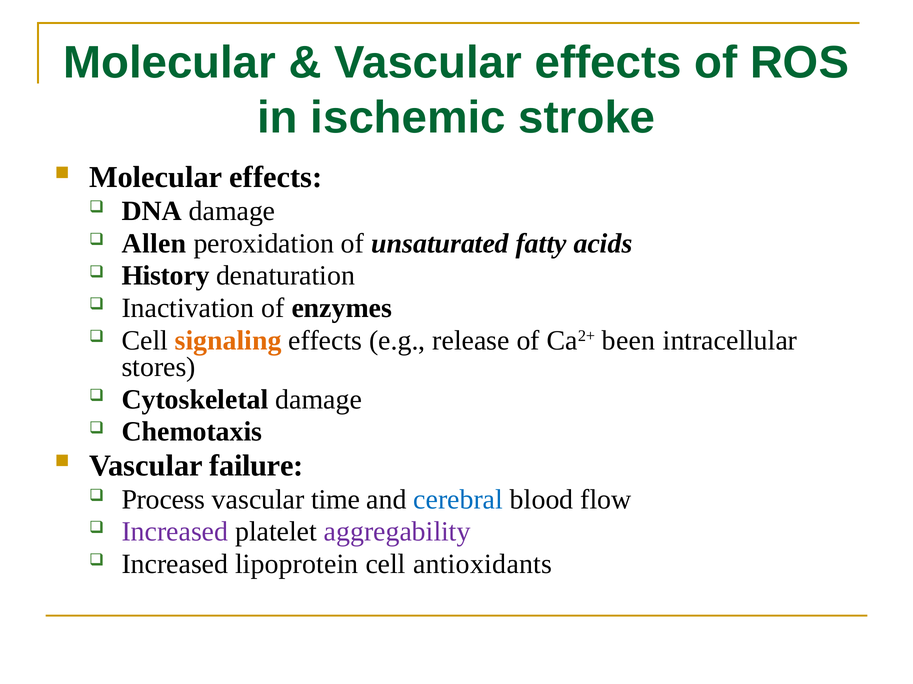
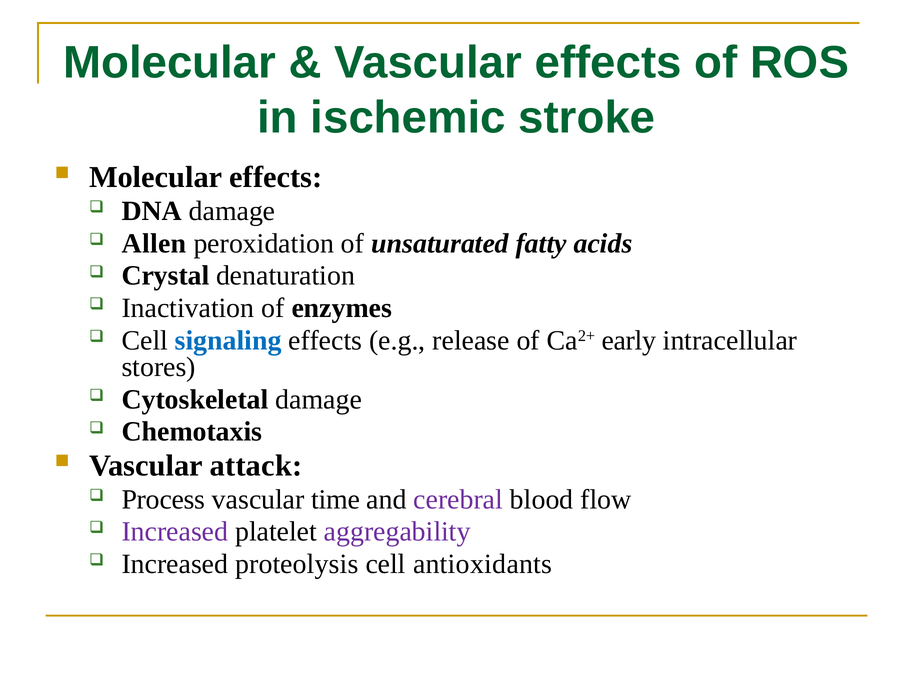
History: History -> Crystal (166, 276)
signaling colour: orange -> blue (228, 341)
been: been -> early (629, 341)
failure: failure -> attack (256, 466)
cerebral colour: blue -> purple (458, 500)
lipoprotein: lipoprotein -> proteolysis (297, 565)
